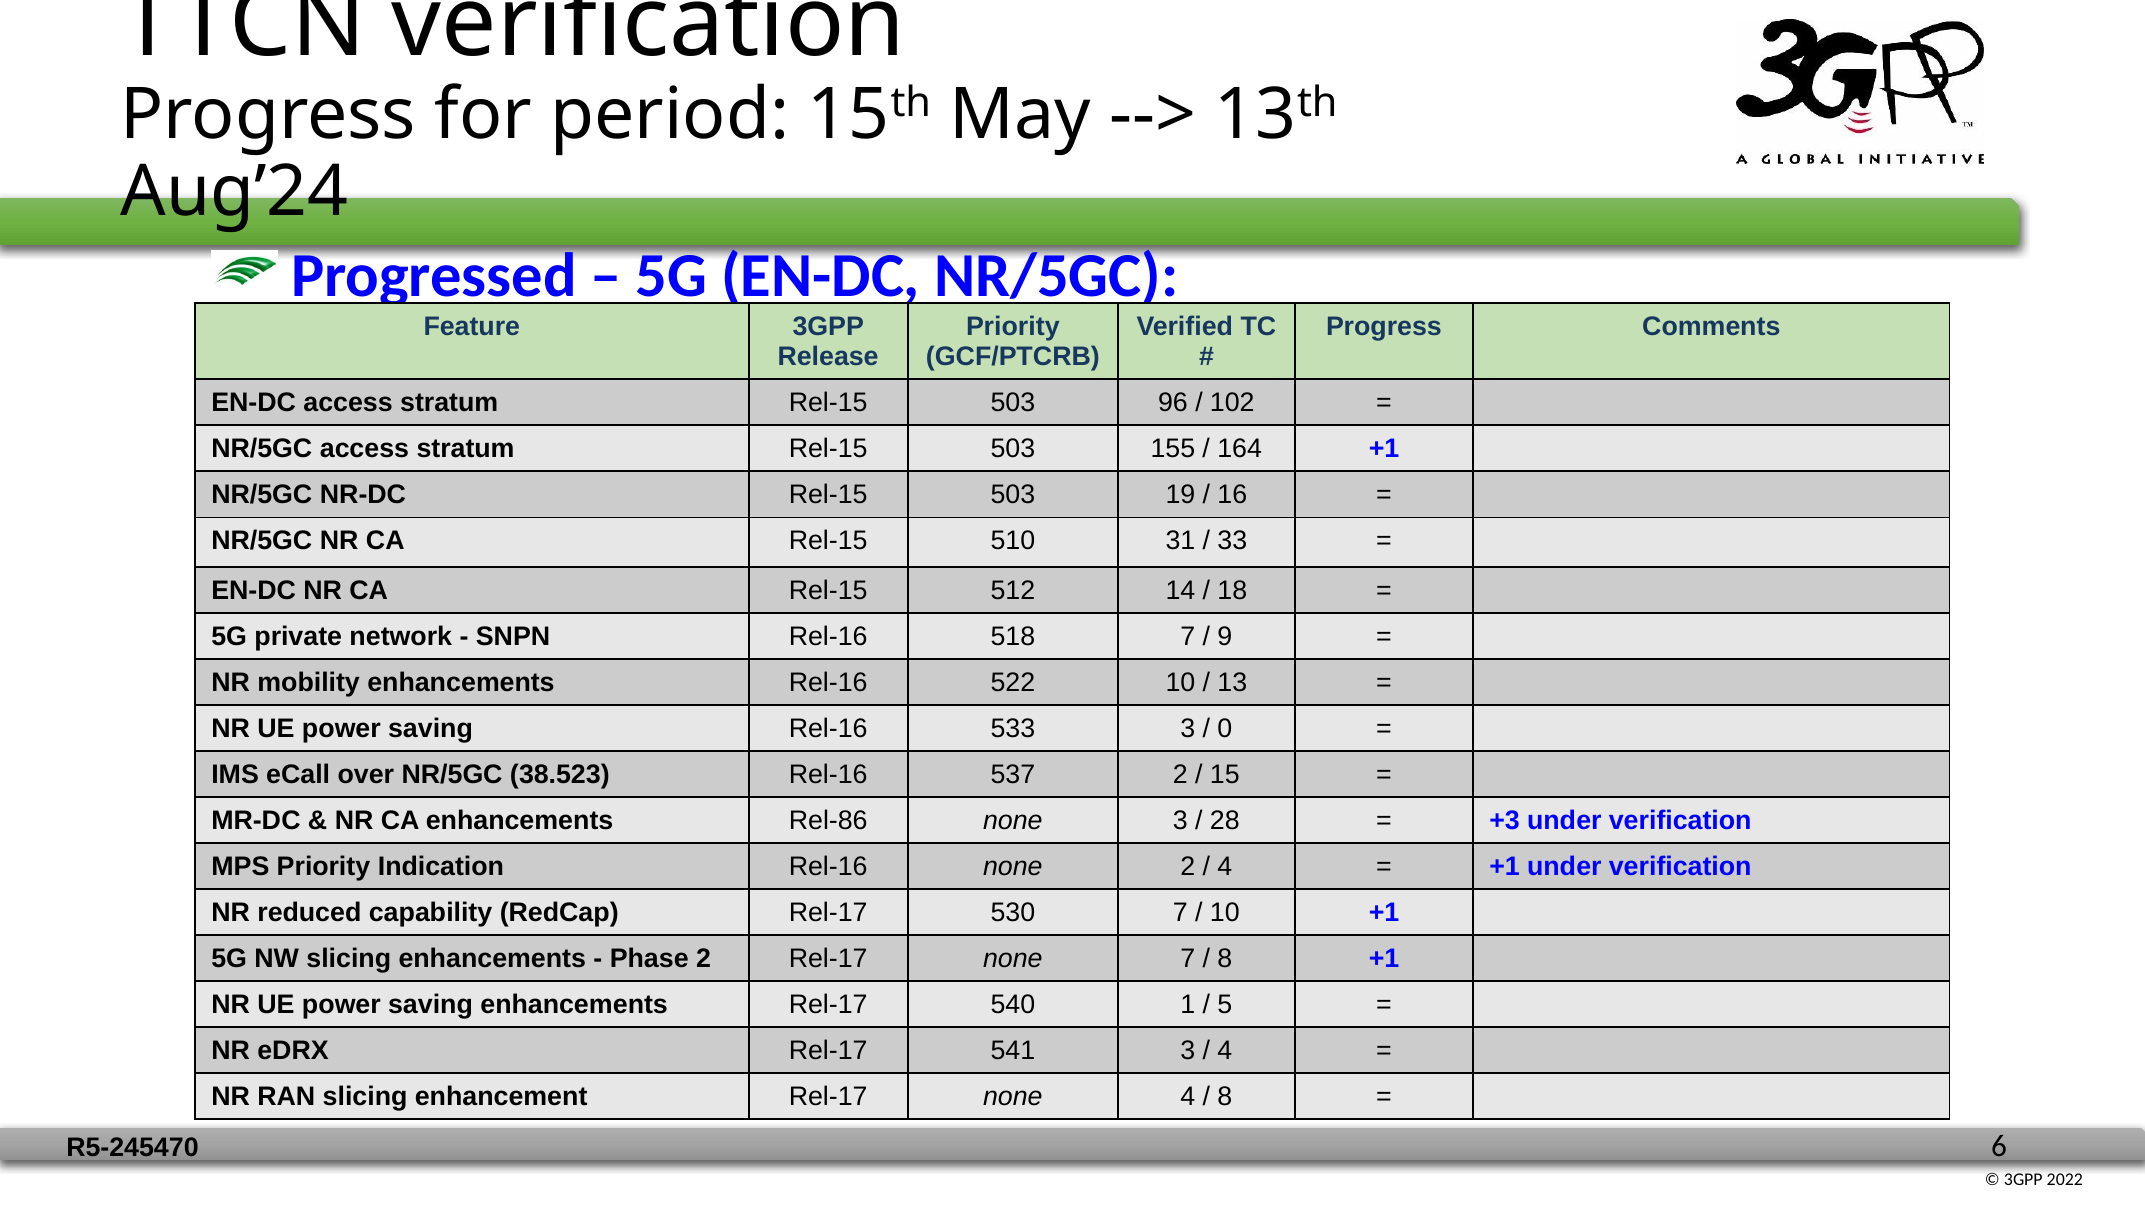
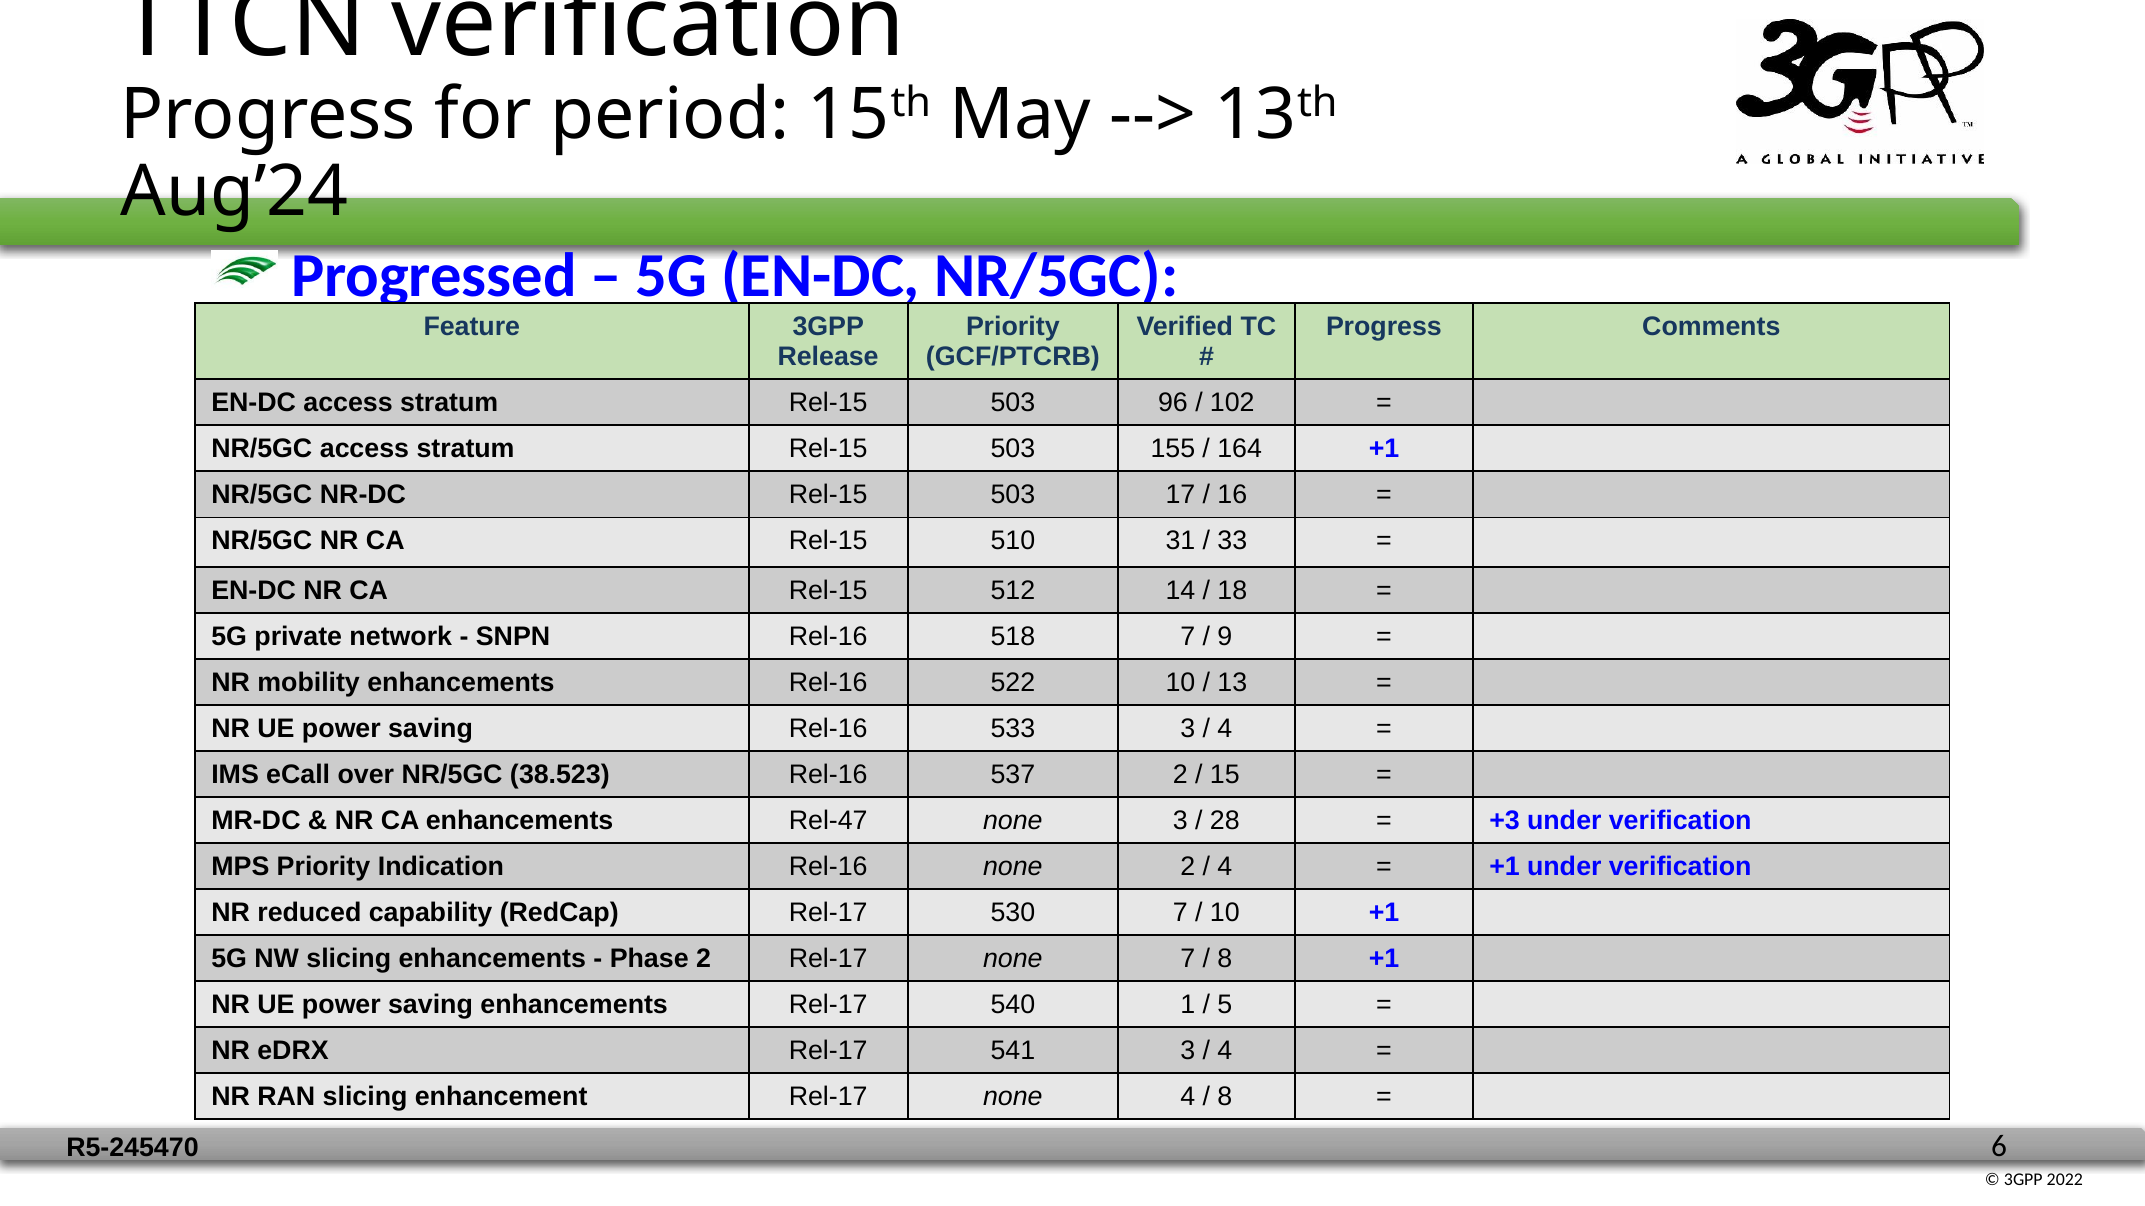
19: 19 -> 17 (1180, 495)
0: 0 -> 4 (1225, 729)
Rel-86: Rel-86 -> Rel-47 (828, 821)
